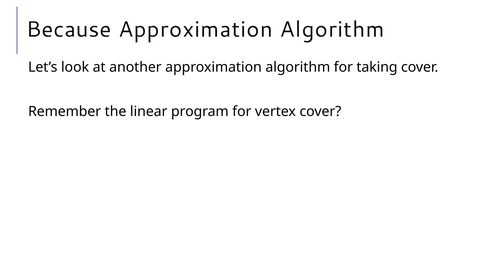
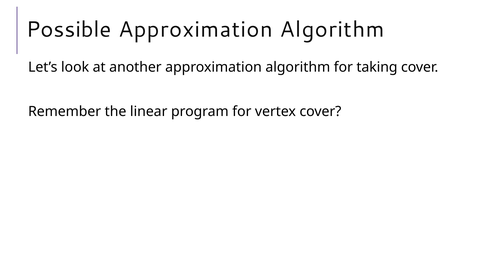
Because: Because -> Possible (69, 29)
